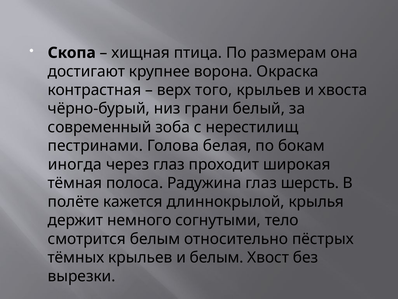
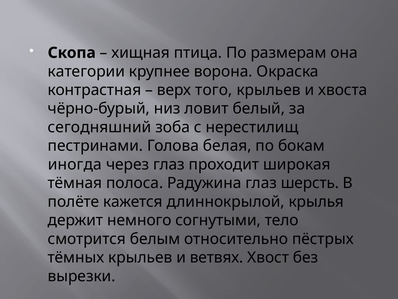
достигают: достигают -> категории (86, 71)
грани: грани -> ловит (207, 108)
современный: современный -> сегодняшний (100, 127)
и белым: белым -> ветвях (217, 257)
